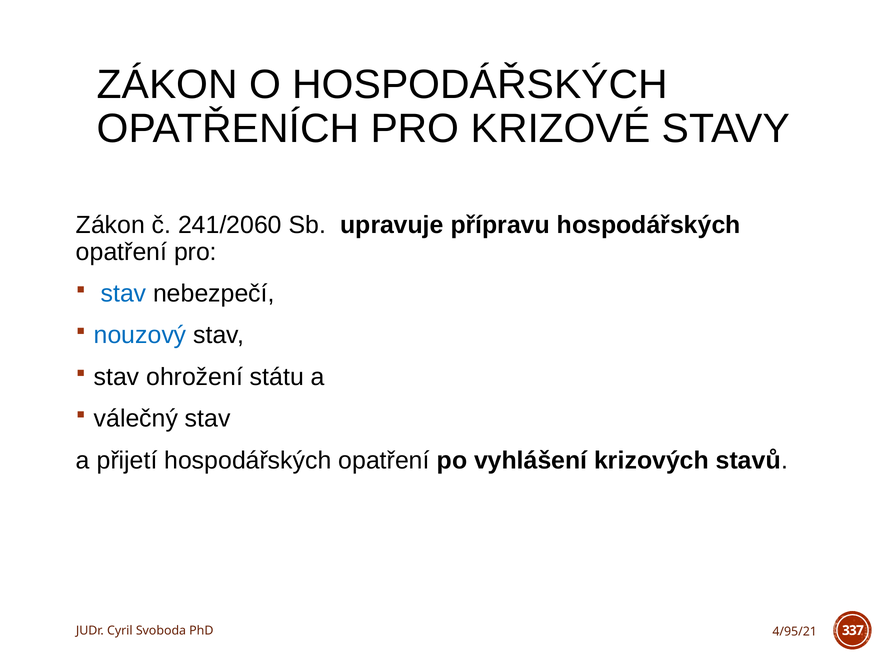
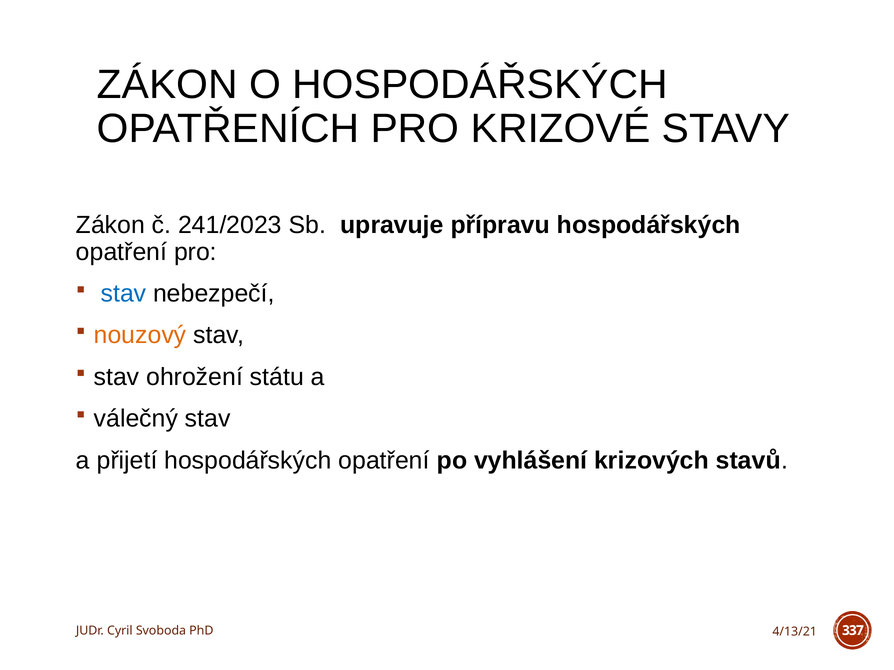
241/2060: 241/2060 -> 241/2023 (230, 225)
nouzový colour: blue -> orange (140, 336)
4/95/21: 4/95/21 -> 4/13/21 (795, 632)
